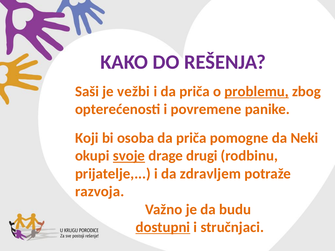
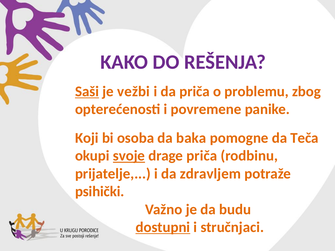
Saši underline: none -> present (87, 92)
problemu underline: present -> none (257, 92)
priča: priča -> baka (191, 138)
Neki: Neki -> Teča (304, 138)
drage drugi: drugi -> priča (202, 156)
razvoja: razvoja -> psihički (100, 192)
